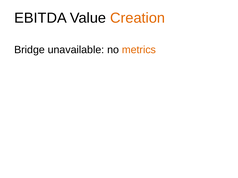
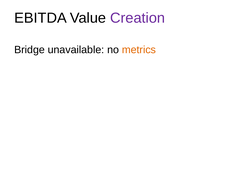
Creation colour: orange -> purple (138, 18)
